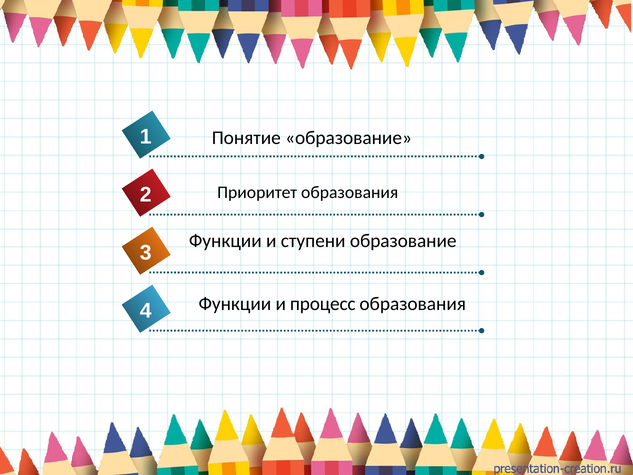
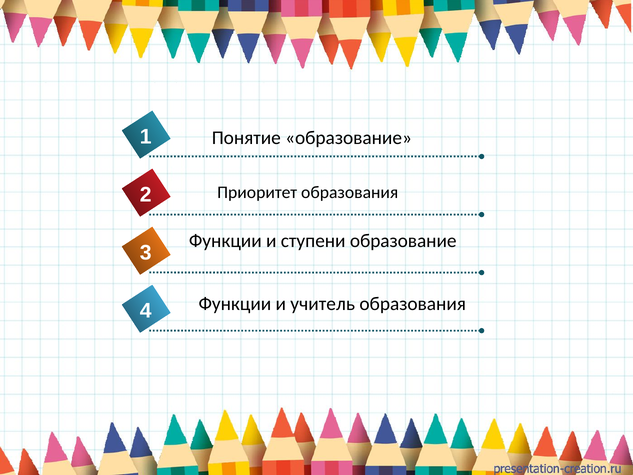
процесс: процесс -> учитель (323, 304)
